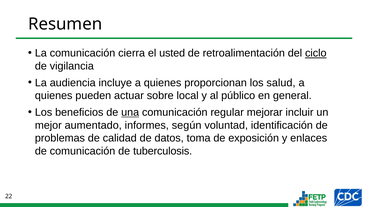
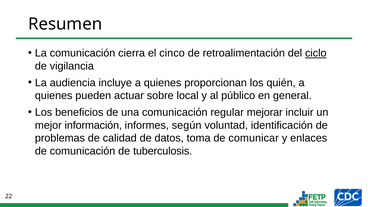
usted: usted -> cinco (172, 53)
salud: salud -> quién (281, 83)
una underline: present -> none (130, 112)
aumentado: aumentado -> información (93, 125)
exposición: exposición -> comunicar (254, 138)
